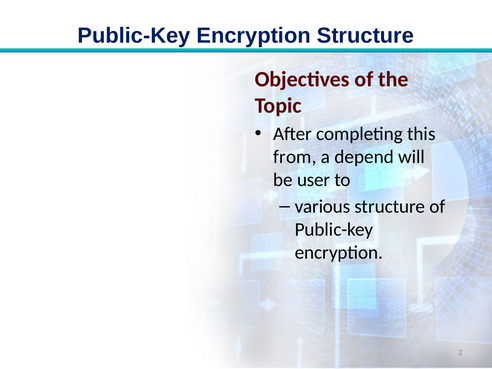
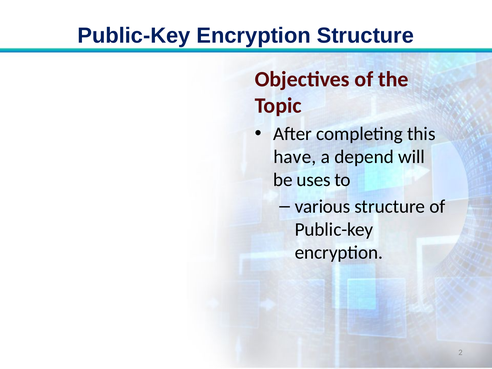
from: from -> have (295, 157)
user: user -> uses (314, 180)
